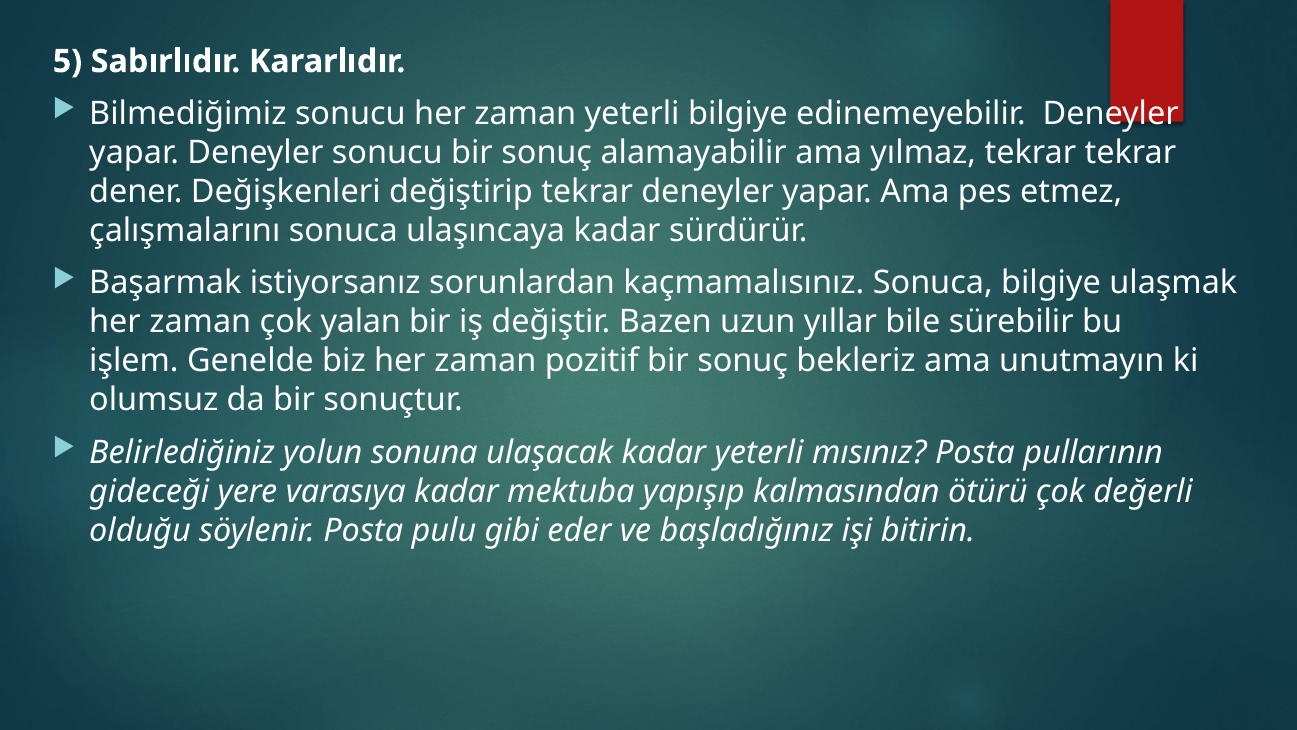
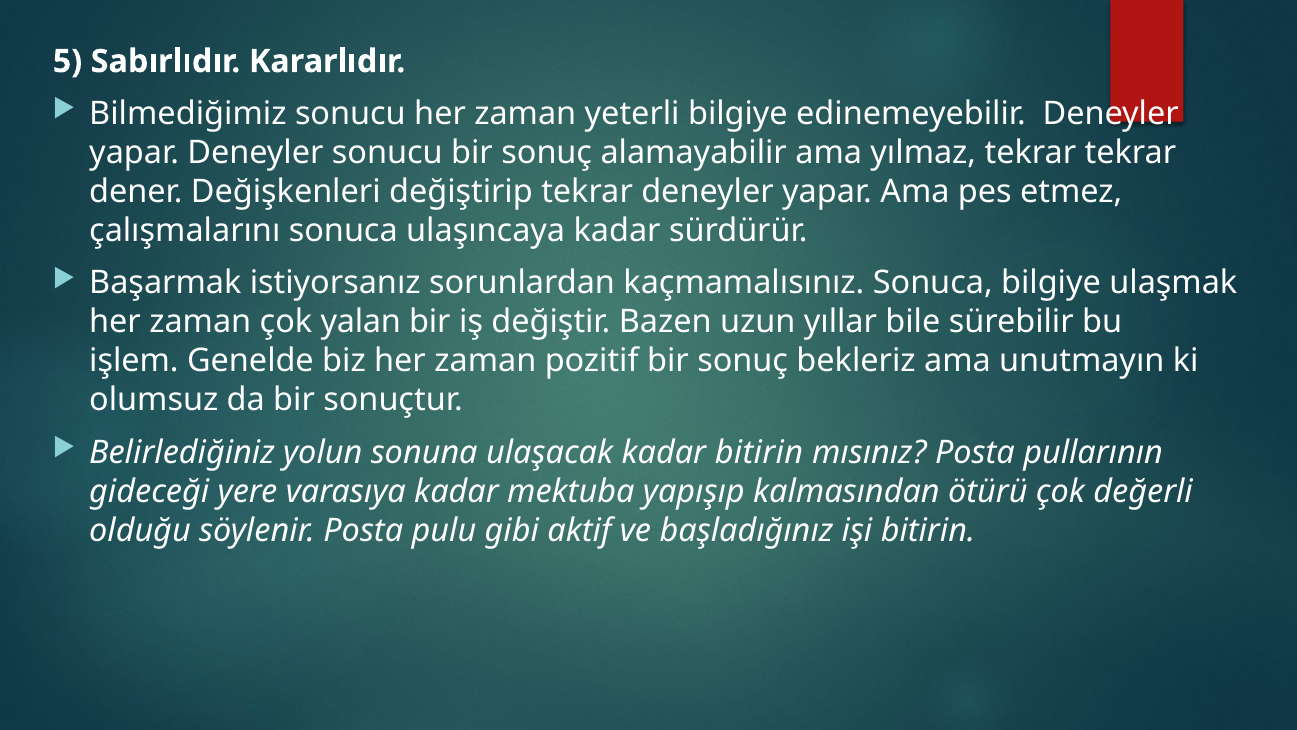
kadar yeterli: yeterli -> bitirin (759, 452)
eder: eder -> aktif (579, 530)
